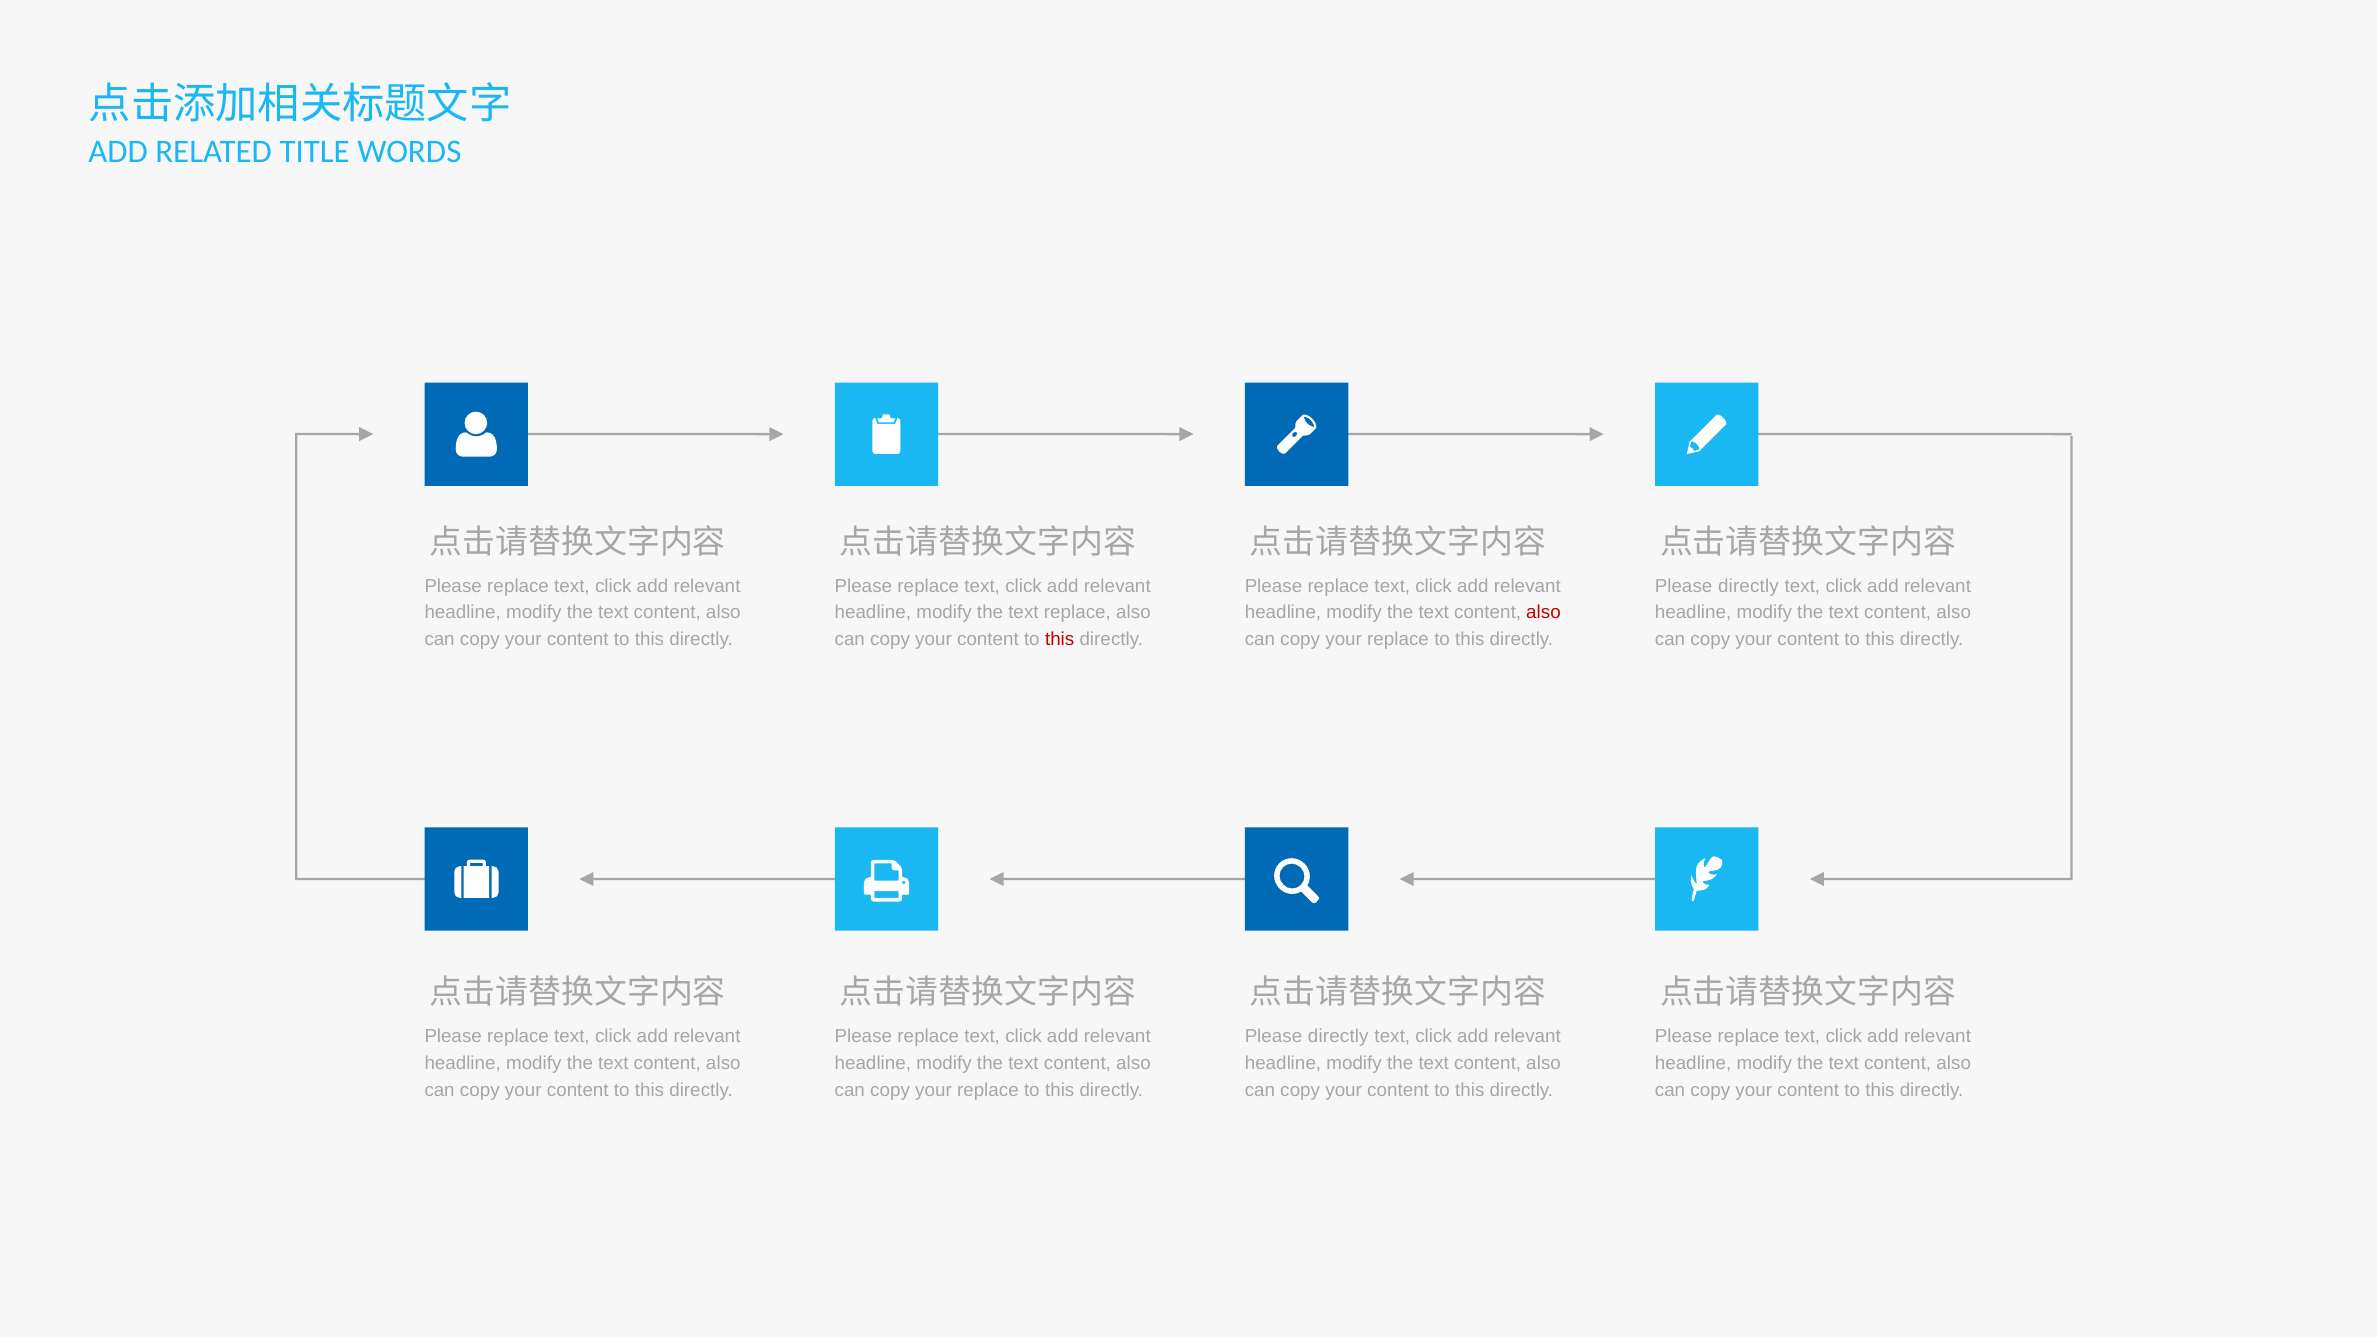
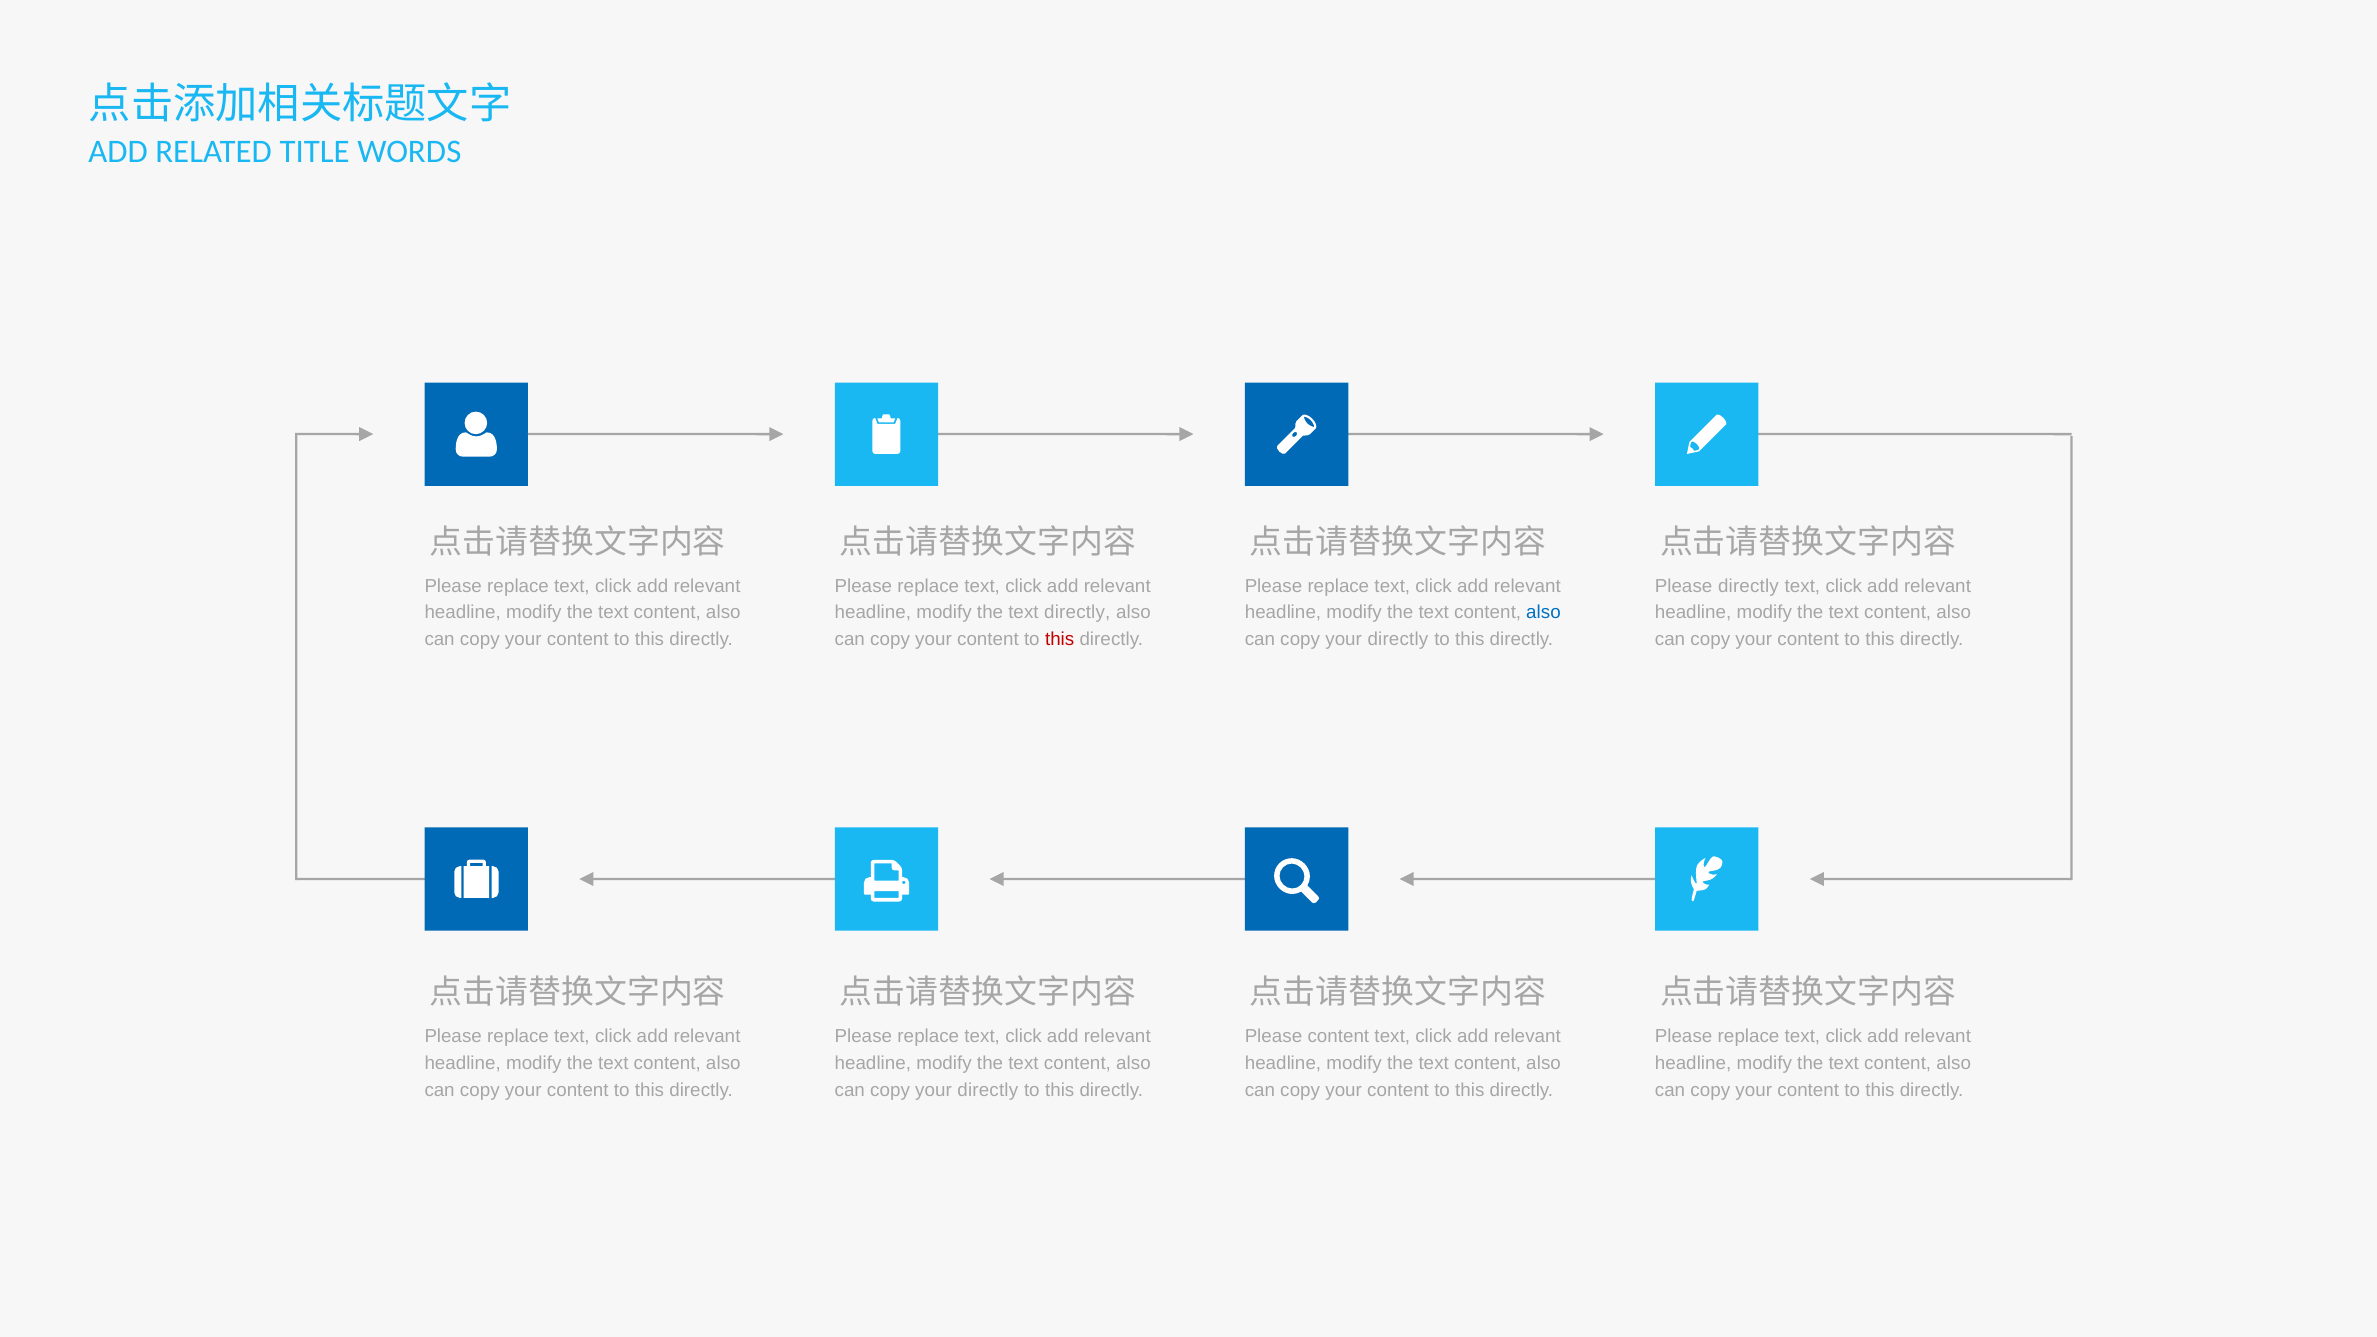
text replace: replace -> directly (1077, 613)
also colour: red -> blue (1544, 613)
replace: replace -> directly (1398, 640)
directly: directly -> content (1338, 1036)
replace: replace -> directly (988, 1090)
